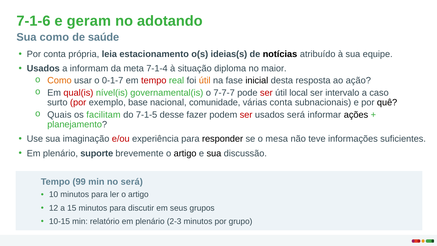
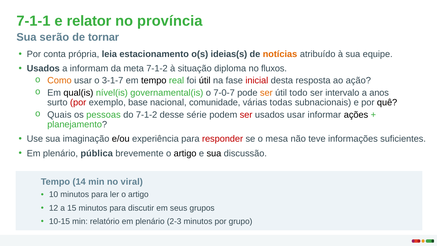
7-1-6: 7-1-6 -> 7-1-1 (33, 21)
geram: geram -> relator (89, 21)
adotando: adotando -> província (170, 21)
Sua como: como -> serão (54, 37)
saúde: saúde -> tornar (104, 37)
notícias colour: black -> orange (280, 54)
meta 7-1-4: 7-1-4 -> 7-1-2 (157, 68)
maior: maior -> fluxos (274, 68)
0-1-7: 0-1-7 -> 3-1-7 (113, 81)
tempo colour: red -> black (154, 81)
útil colour: orange -> black (205, 81)
inicial colour: black -> red (257, 81)
qual(is colour: red -> black (78, 93)
7-7-7: 7-7-7 -> 7-0-7 (224, 93)
ser colour: red -> orange (266, 93)
local: local -> todo (298, 93)
caso: caso -> anos (379, 93)
várias conta: conta -> todas (281, 103)
facilitam: facilitam -> pessoas (103, 115)
do 7-1-5: 7-1-5 -> 7-1-2 (147, 115)
fazer: fazer -> série (197, 115)
usados será: será -> usar (296, 115)
e/ou colour: red -> black (121, 139)
responder colour: black -> red (223, 139)
suporte: suporte -> pública (97, 153)
99: 99 -> 14 (79, 182)
no será: será -> viral (132, 182)
